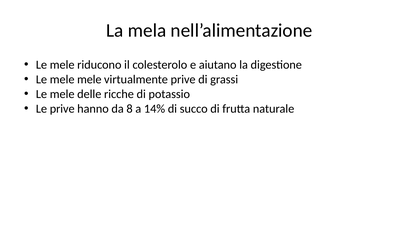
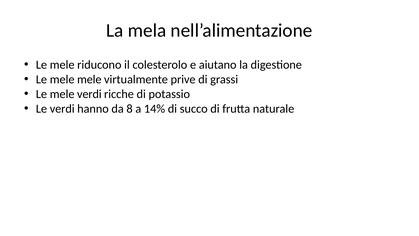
mele delle: delle -> verdi (89, 94)
Le prive: prive -> verdi (62, 109)
